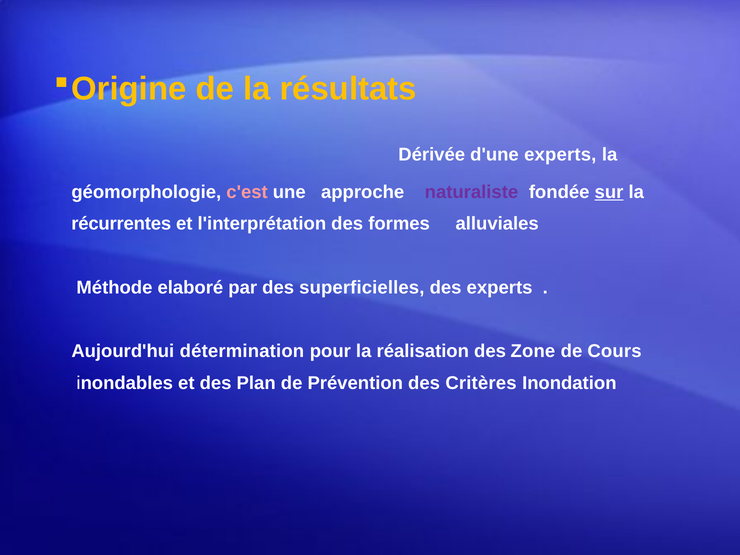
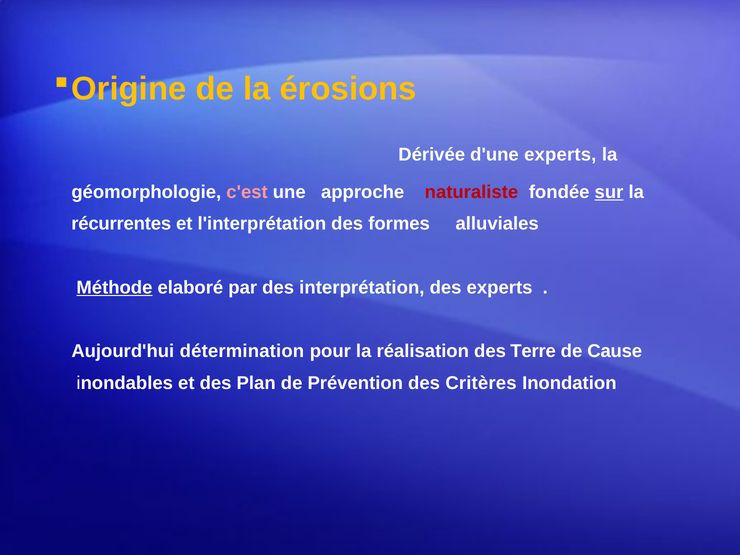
résultats: résultats -> érosions (348, 89)
naturaliste colour: purple -> red (471, 192)
Méthode underline: none -> present (114, 288)
superficielles: superficielles -> interprétation (362, 288)
Zone: Zone -> Terre (533, 351)
Cours: Cours -> Cause (615, 351)
